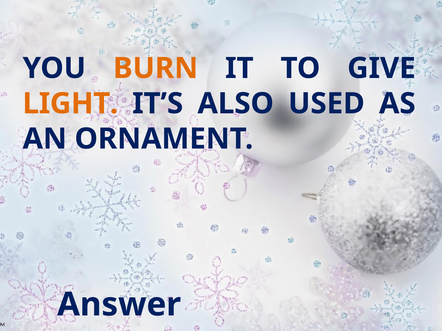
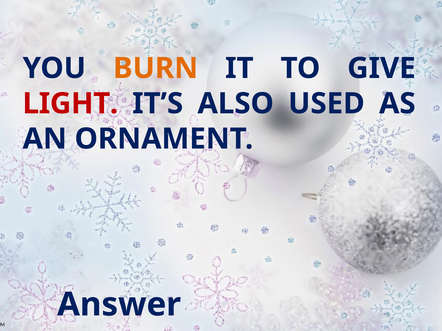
LIGHT colour: orange -> red (70, 104)
